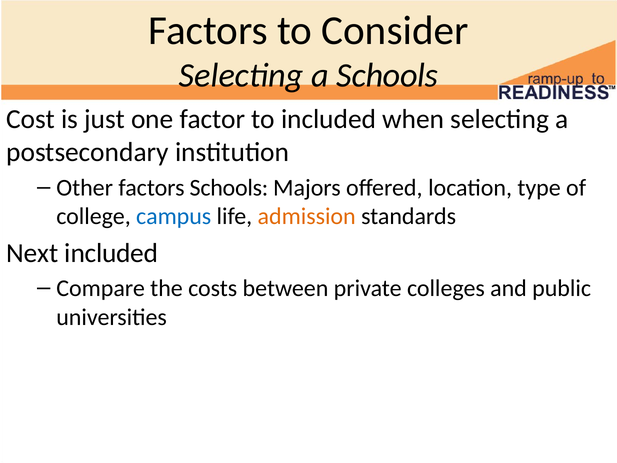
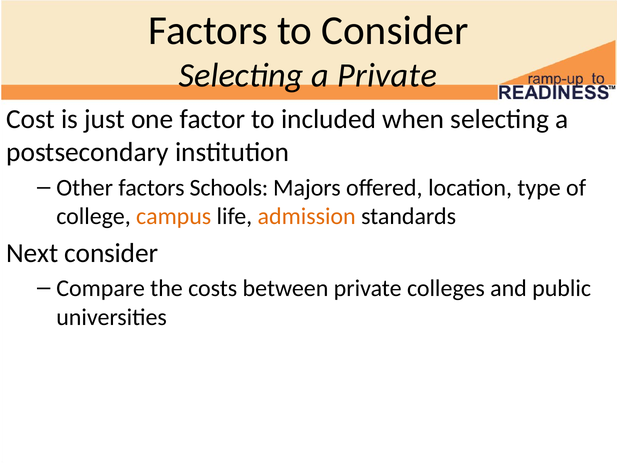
a Schools: Schools -> Private (387, 75)
campus colour: blue -> orange (174, 216)
Next included: included -> consider (111, 253)
